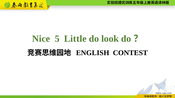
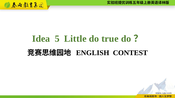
Nice: Nice -> Idea (41, 39)
look: look -> true (110, 39)
